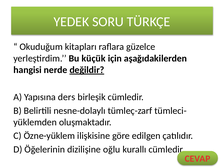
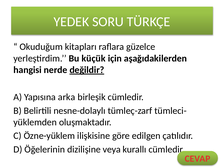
ders: ders -> arka (67, 97)
oğlu: oğlu -> veya (112, 149)
